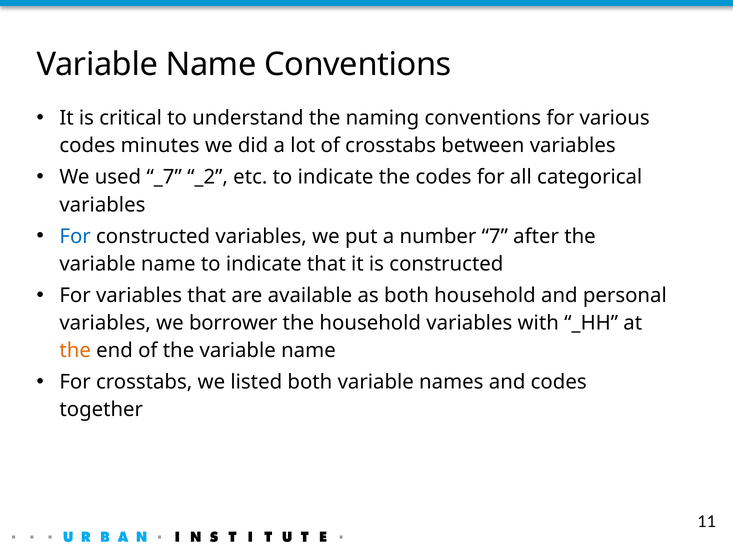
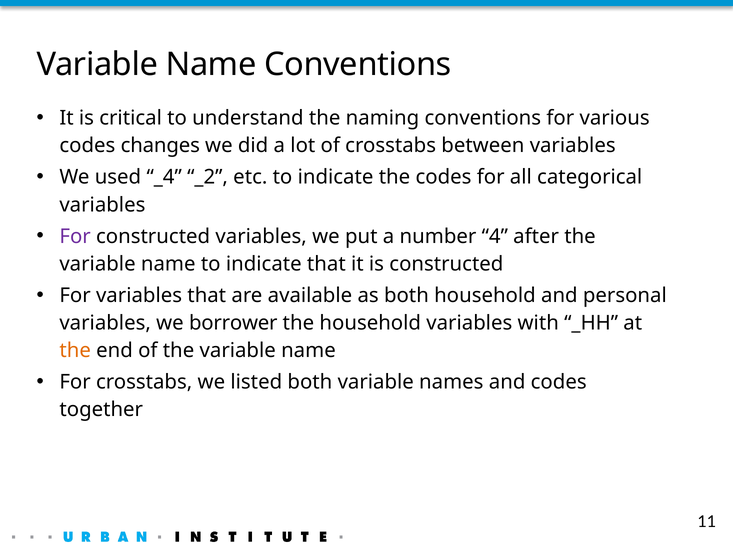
minutes: minutes -> changes (160, 146)
_7: _7 -> _4 (164, 177)
For colour: blue -> purple (75, 236)
7: 7 -> 4 (495, 236)
